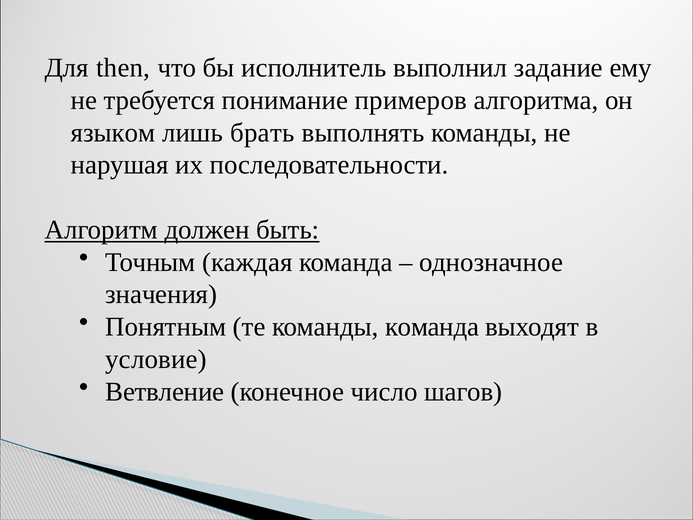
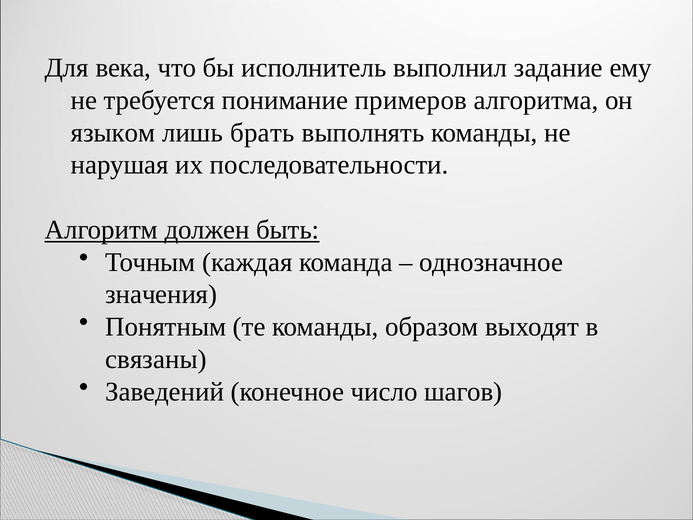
then: then -> века (123, 68)
команды команда: команда -> образом (432, 327)
условие: условие -> связаны (156, 359)
Ветвление: Ветвление -> Заведений (165, 391)
